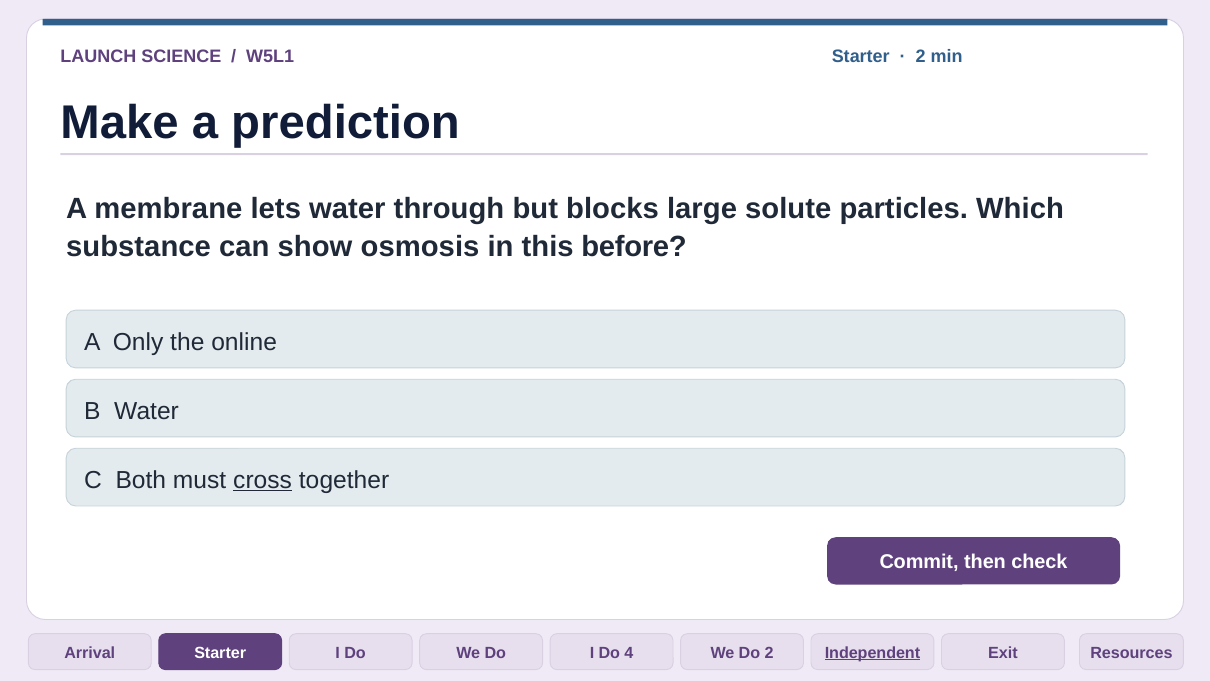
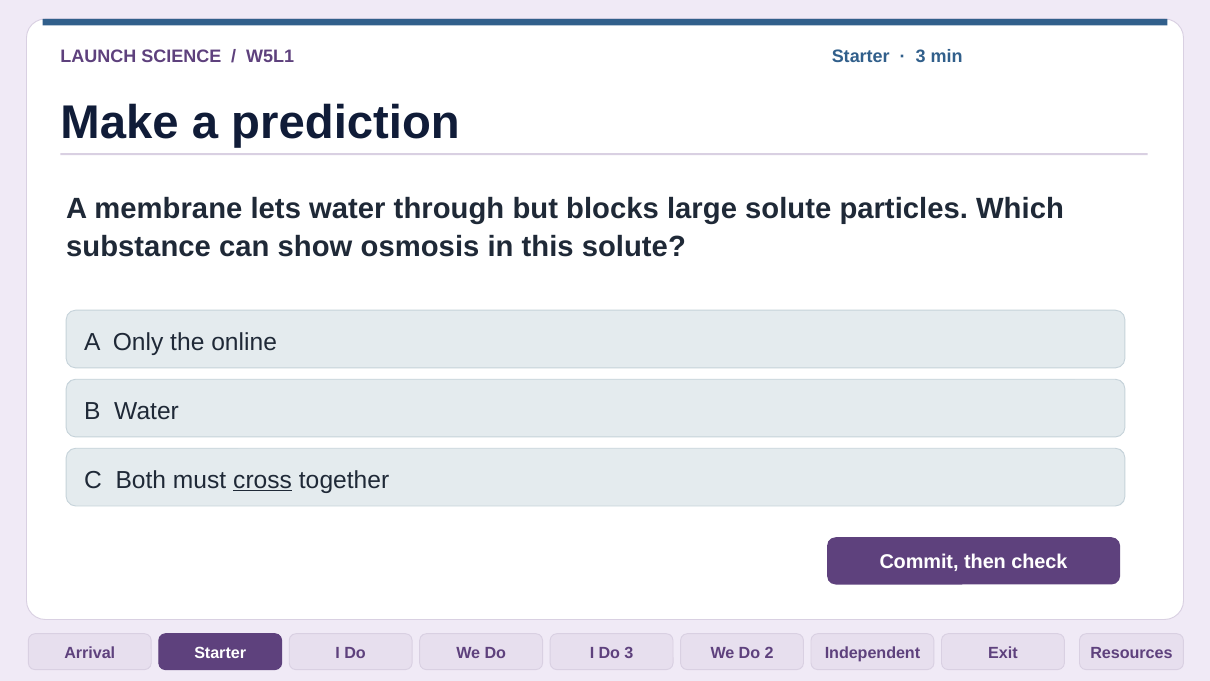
2: 2 -> 3 (921, 57)
this before: before -> solute (634, 247)
Do 4: 4 -> 3 (629, 652)
Independent underline: present -> none (872, 652)
